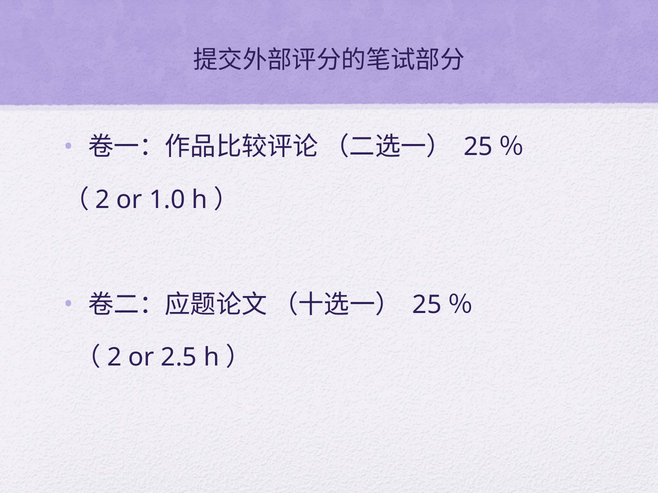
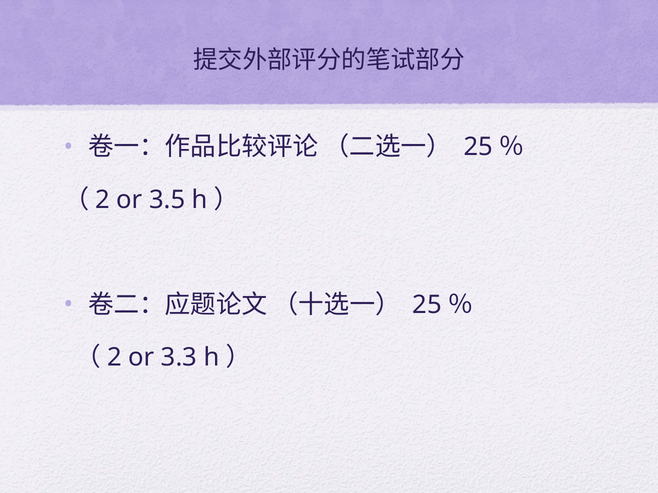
1.0: 1.0 -> 3.5 (167, 200)
2.5: 2.5 -> 3.3 (179, 358)
